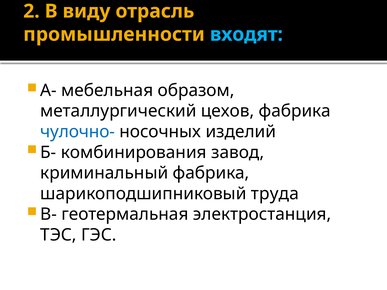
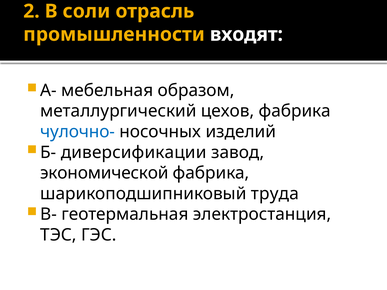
виду: виду -> соли (86, 11)
входят colour: light blue -> white (246, 34)
комбинирования: комбинирования -> диверсификации (134, 152)
криминальный: криминальный -> экономической (104, 173)
